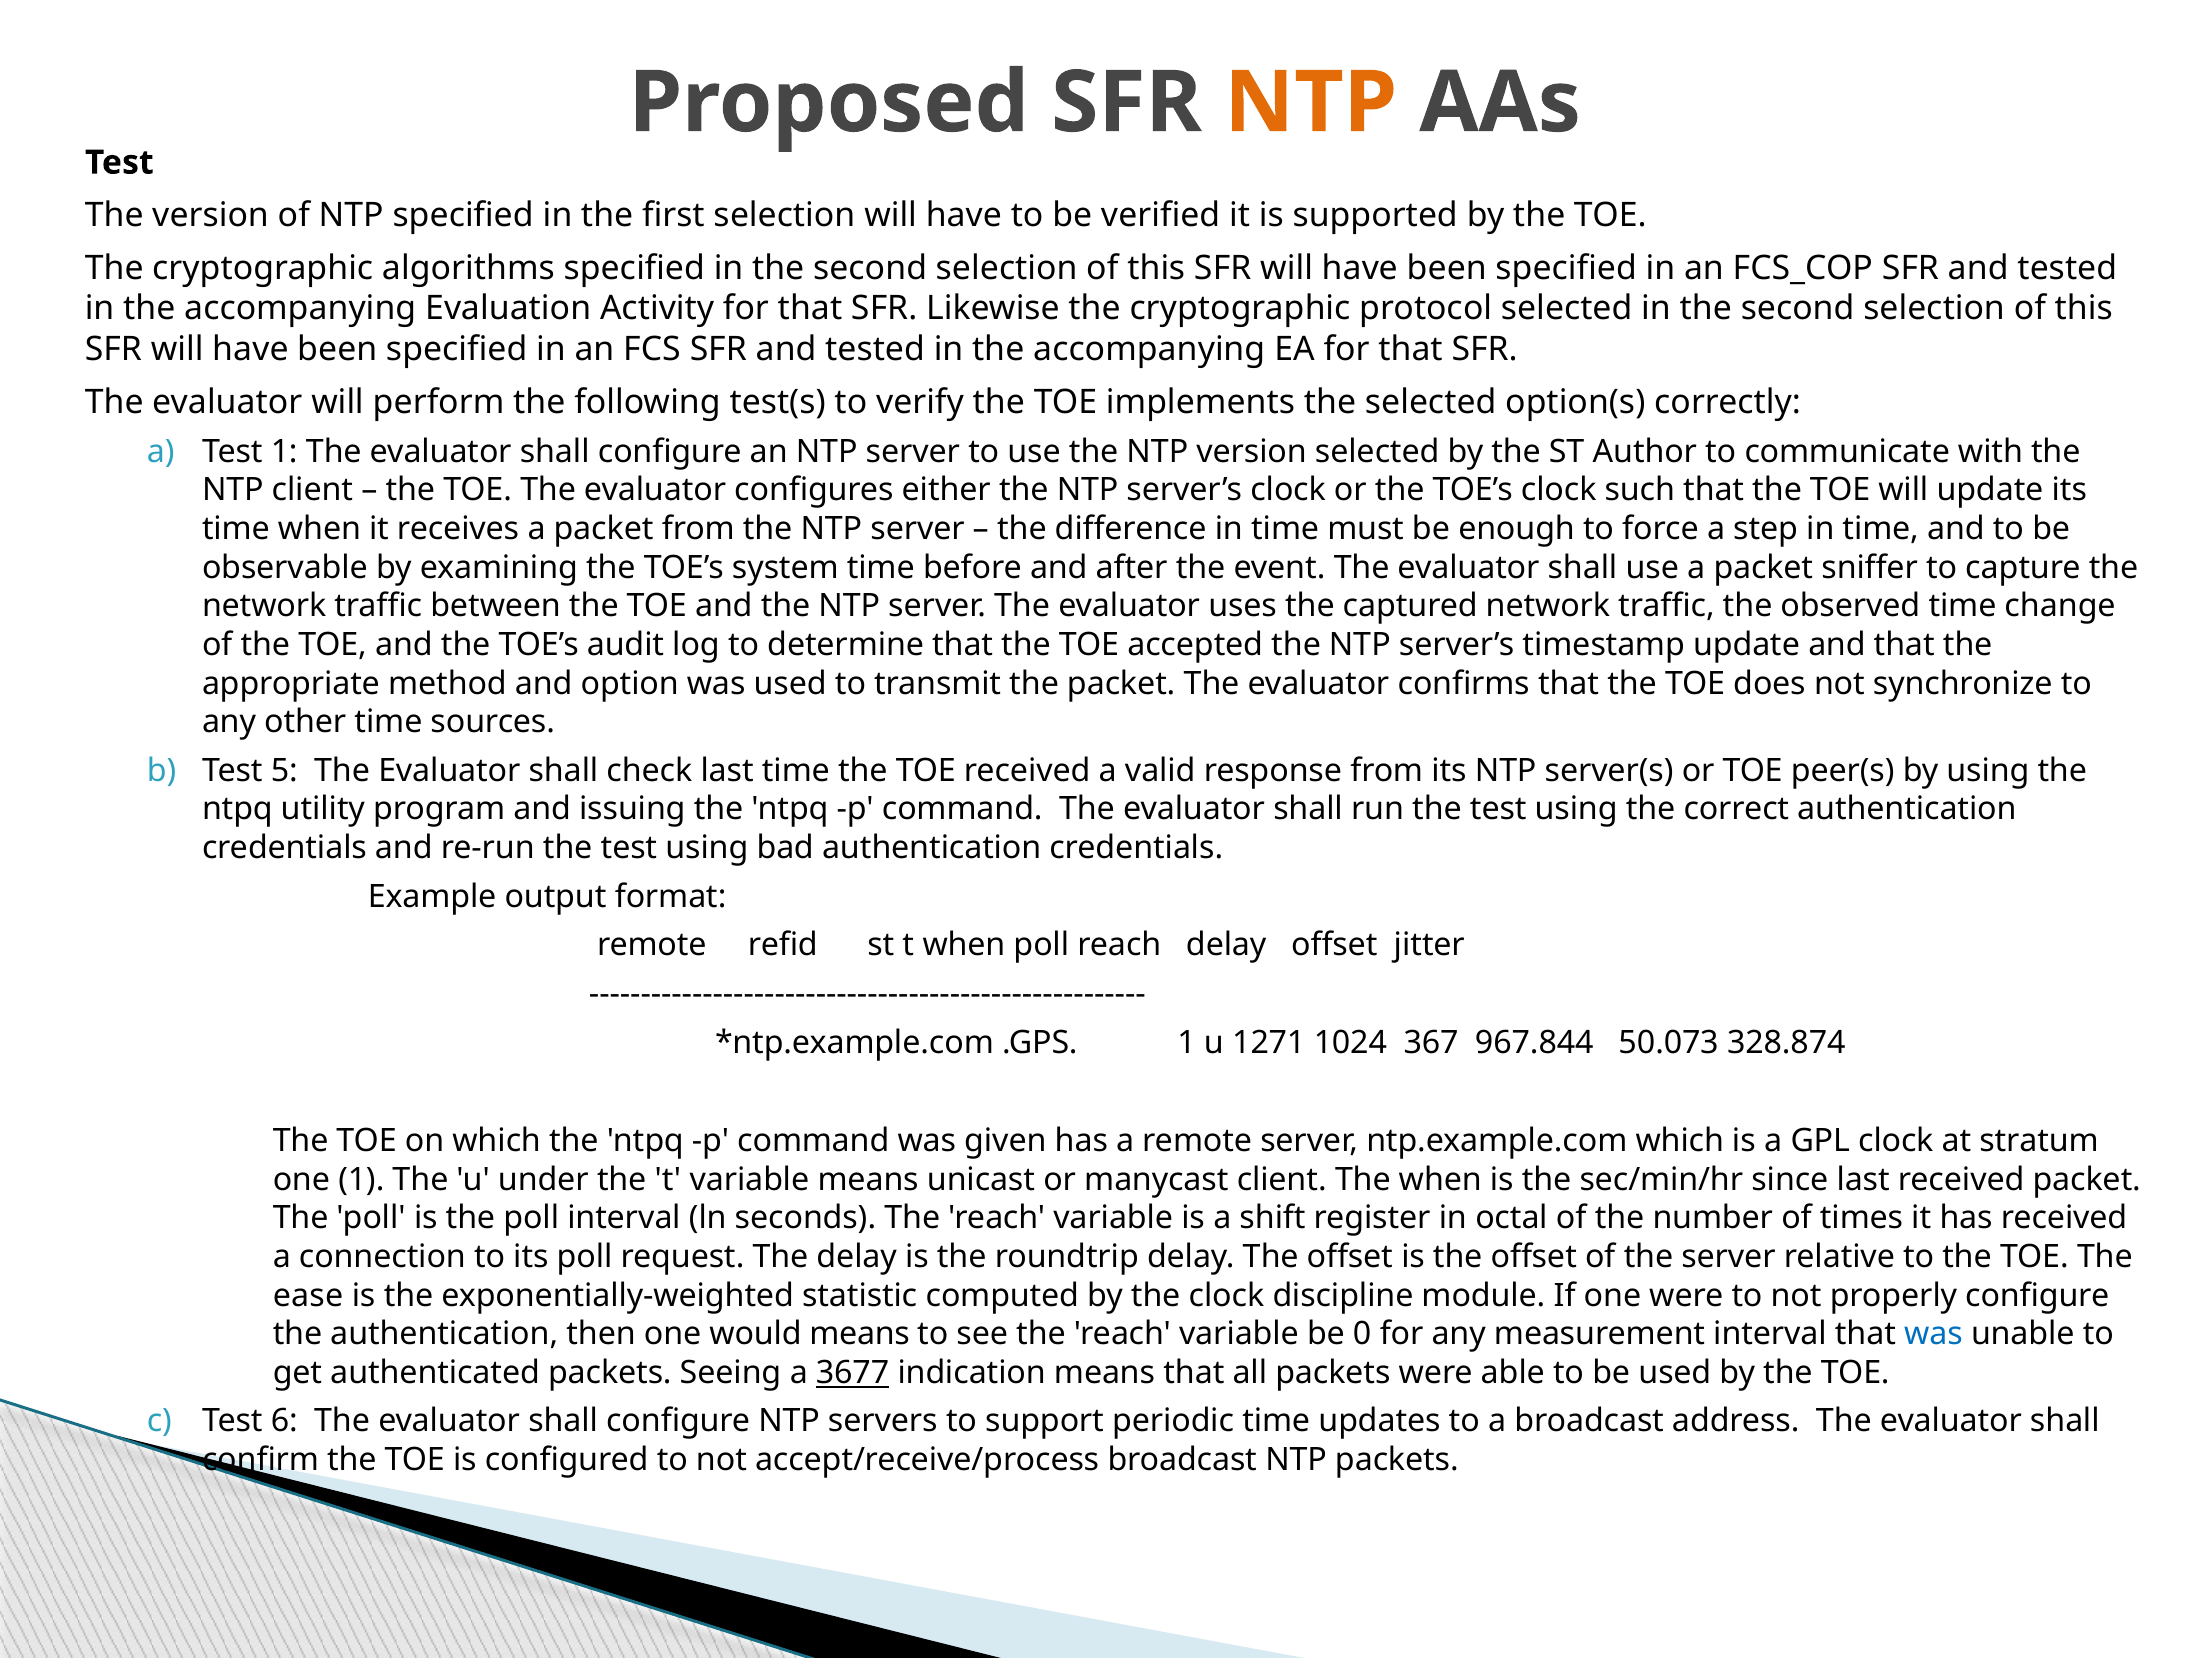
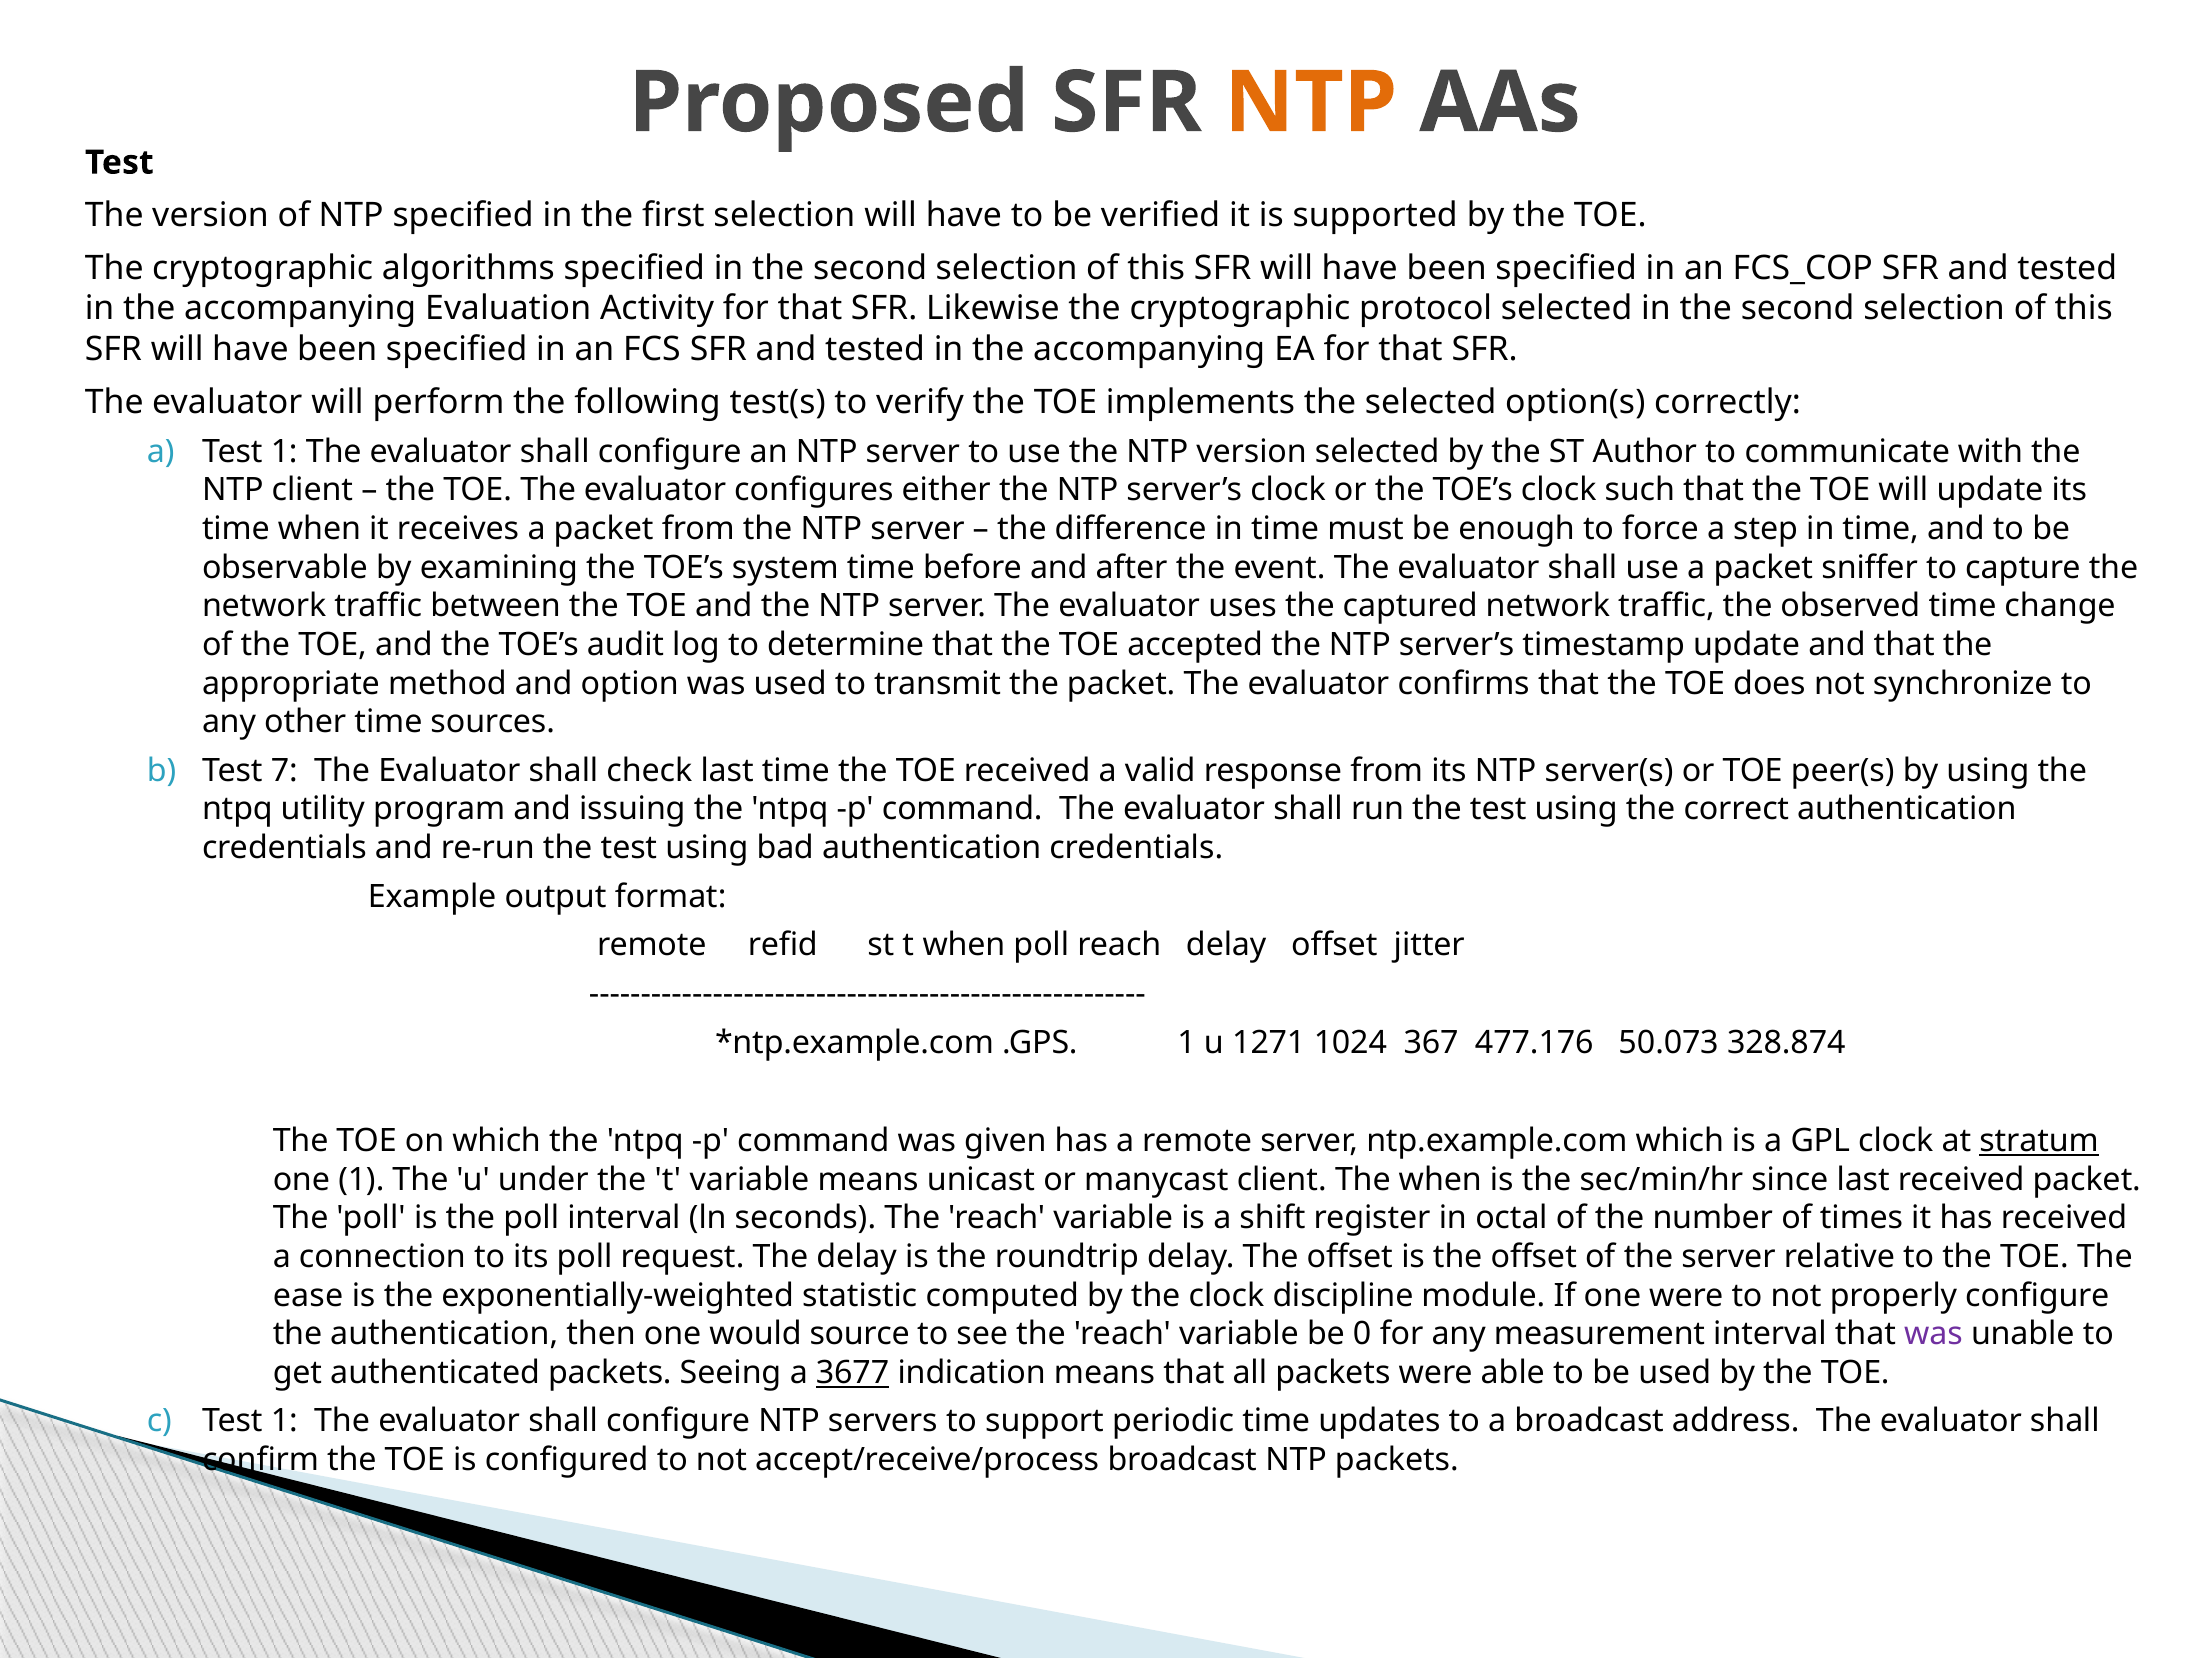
5: 5 -> 7 (284, 771)
967.844: 967.844 -> 477.176 (1534, 1043)
stratum underline: none -> present (2039, 1141)
would means: means -> source (860, 1334)
was colour: blue -> purple (1933, 1334)
6: 6 -> 1 (284, 1421)
